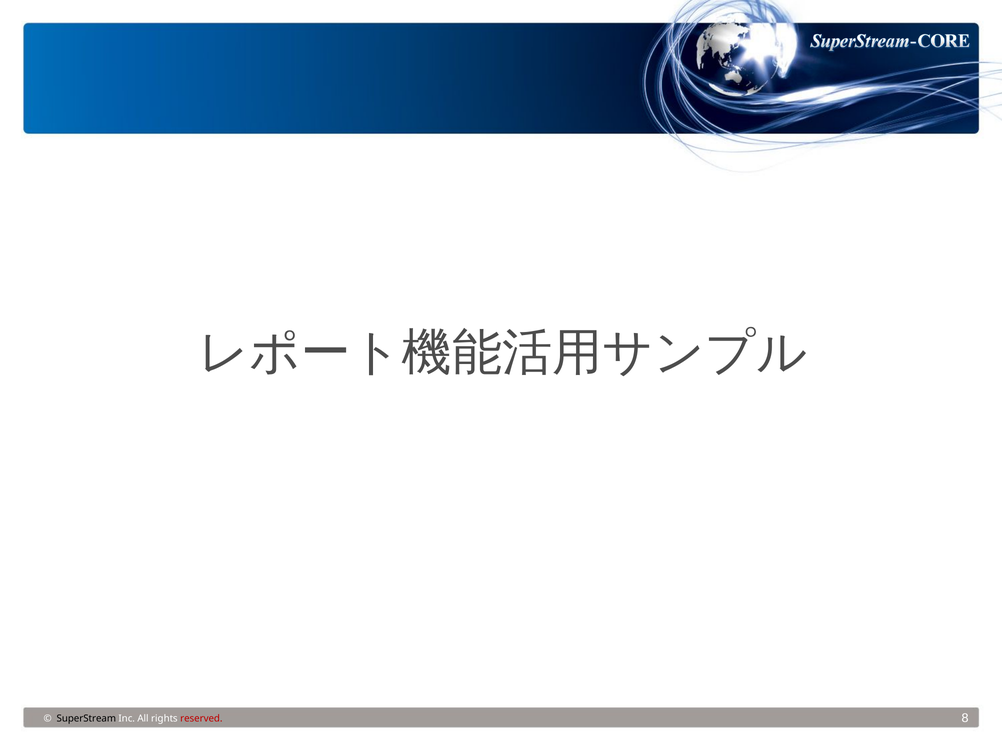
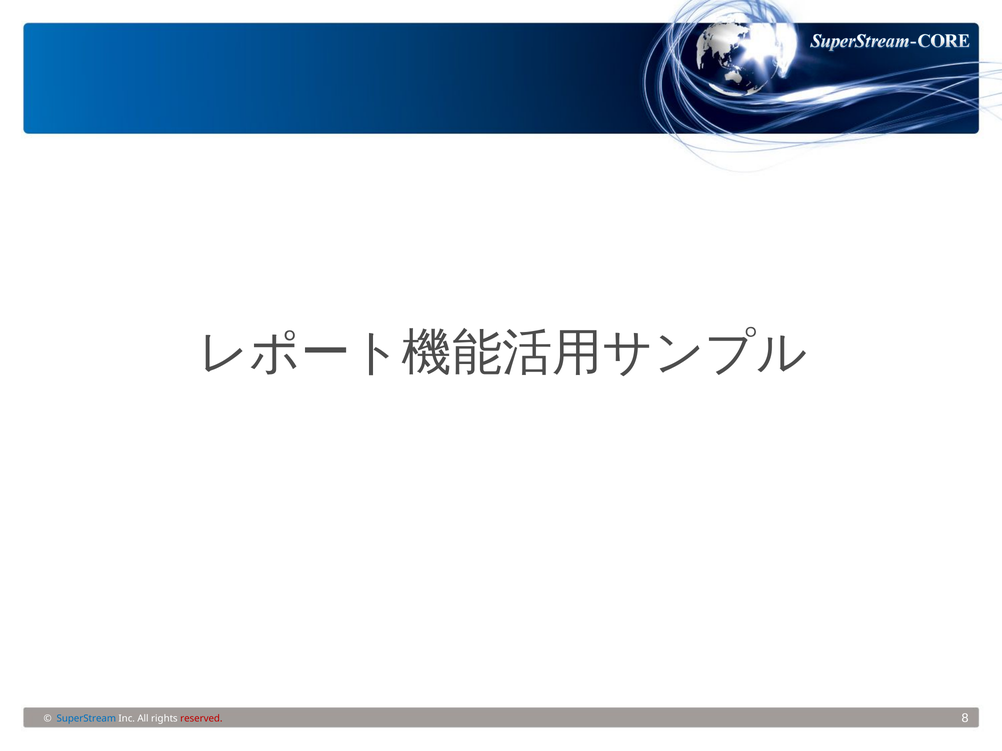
SuperStream colour: black -> blue (86, 719)
